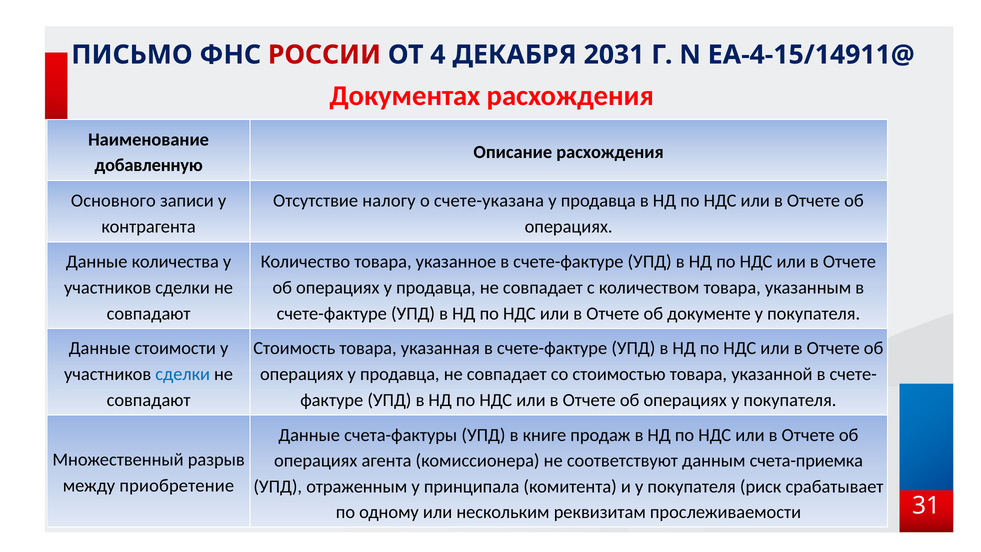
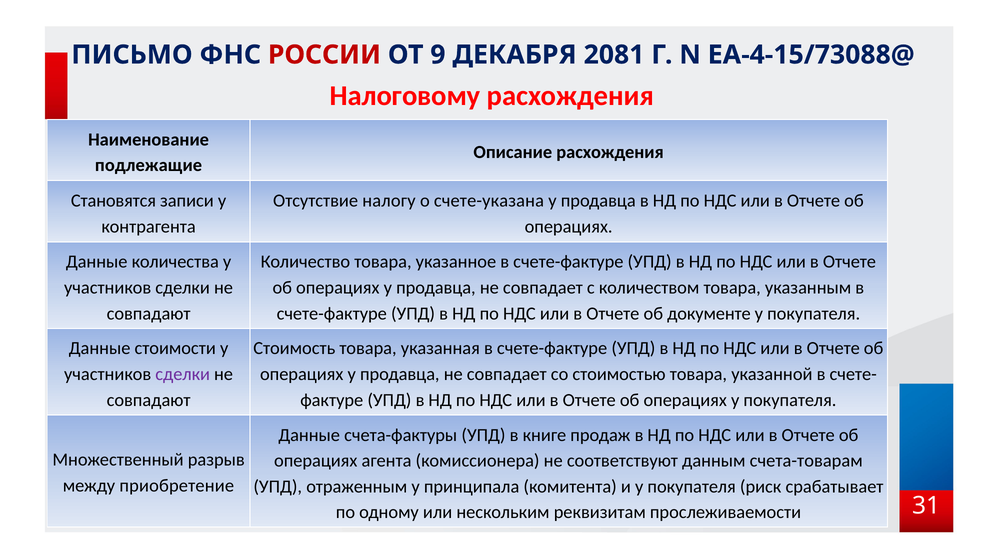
4: 4 -> 9 (438, 55)
2031: 2031 -> 2081 (614, 55)
ЕА-4-15/14911@: ЕА-4-15/14911@ -> ЕА-4-15/73088@ (811, 55)
Документах: Документах -> Налоговому (405, 96)
добавленную: добавленную -> подлежащие (149, 165)
Основного: Основного -> Становятся (113, 201)
сделки colour: blue -> purple (183, 374)
счета-приемка: счета-приемка -> счета-товарам (806, 461)
